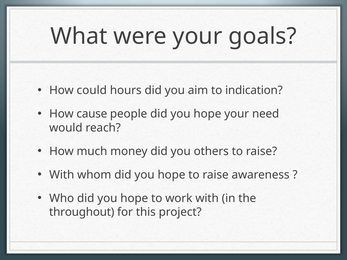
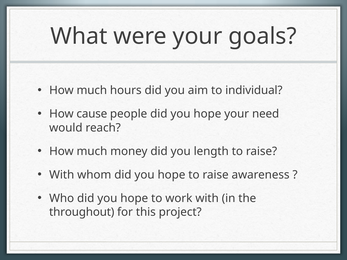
could: could -> much (92, 90)
indication: indication -> individual (254, 90)
others: others -> length (211, 151)
